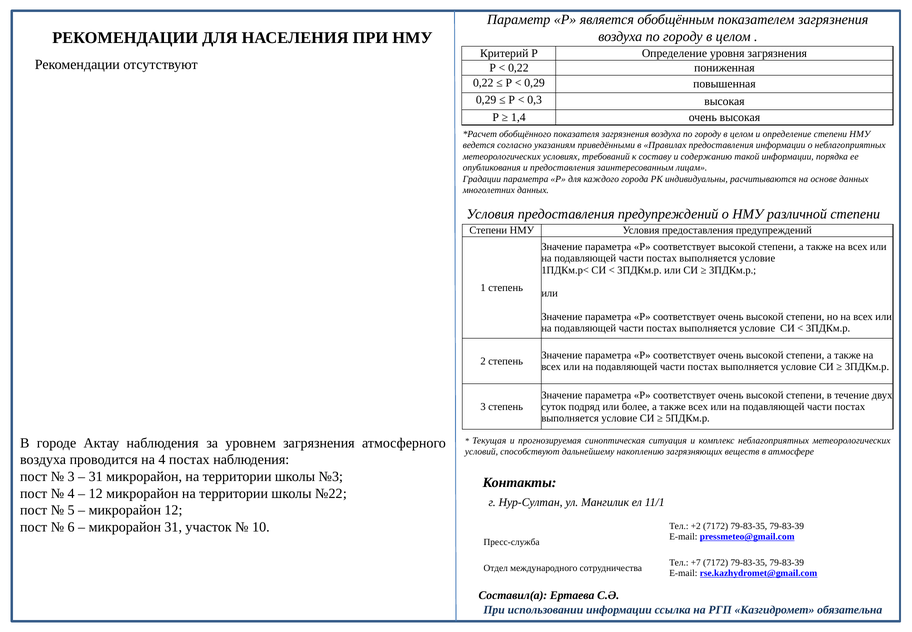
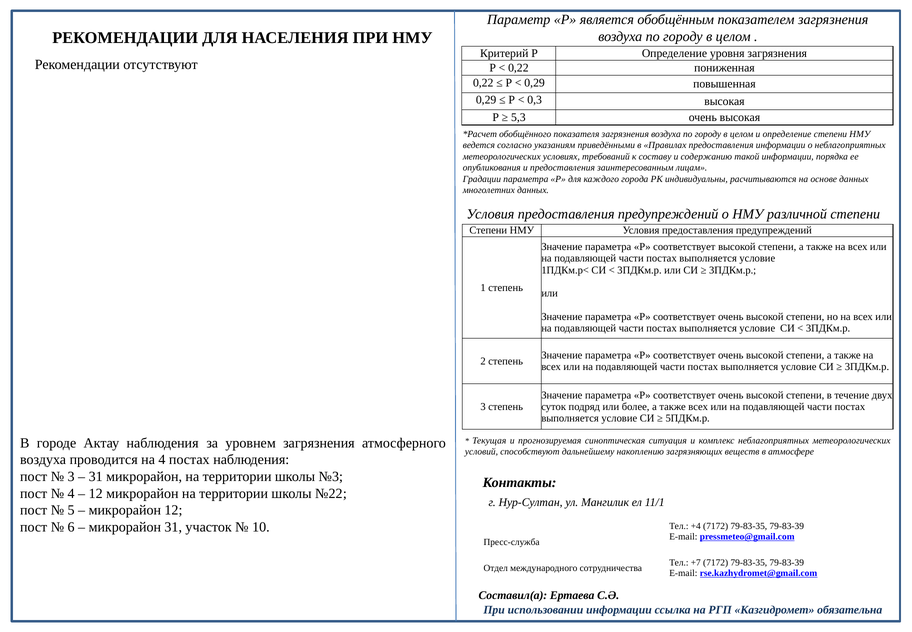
1,4: 1,4 -> 5,3 (518, 117)
+2: +2 -> +4 (696, 526)
